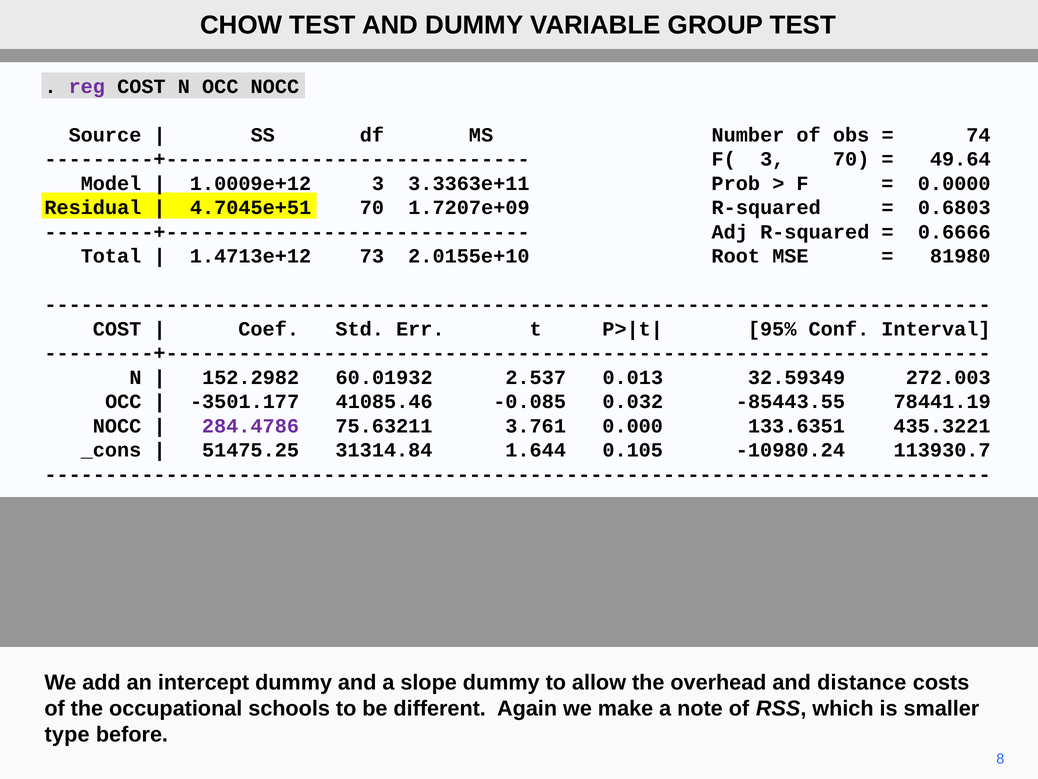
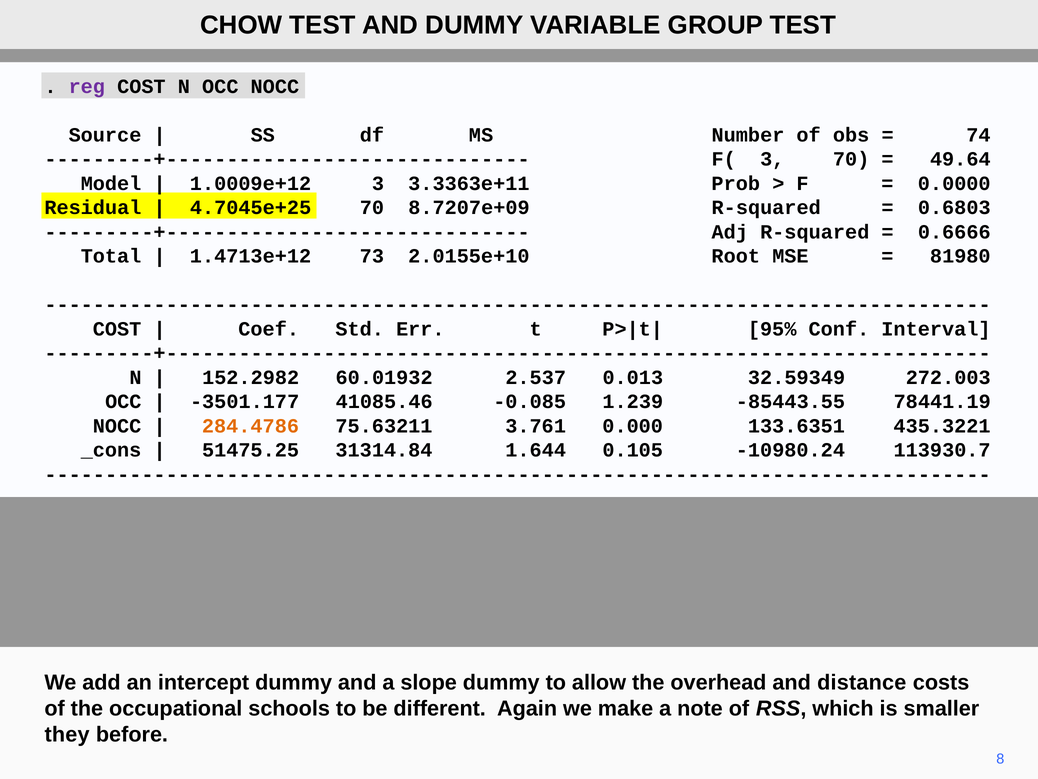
4.7045e+51: 4.7045e+51 -> 4.7045e+25 (251, 208)
1.7207e+09: 1.7207e+09 -> 8.7207e+09 (469, 208)
0.032: 0.032 -> 1.239 (633, 401)
284.4786 colour: purple -> orange (250, 426)
type: type -> they (67, 734)
